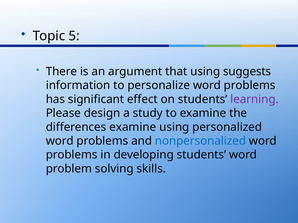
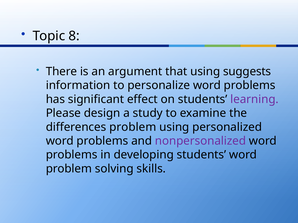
5: 5 -> 8 (74, 36)
differences examine: examine -> problem (133, 127)
nonpersonalized colour: blue -> purple (200, 141)
